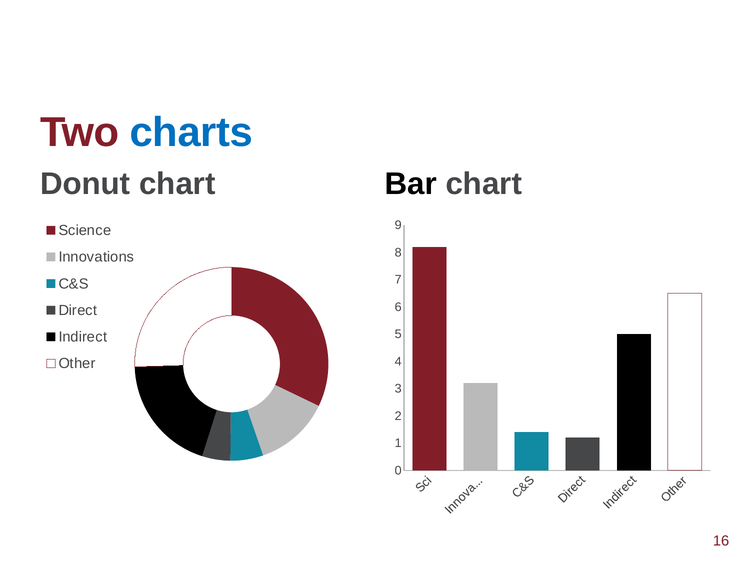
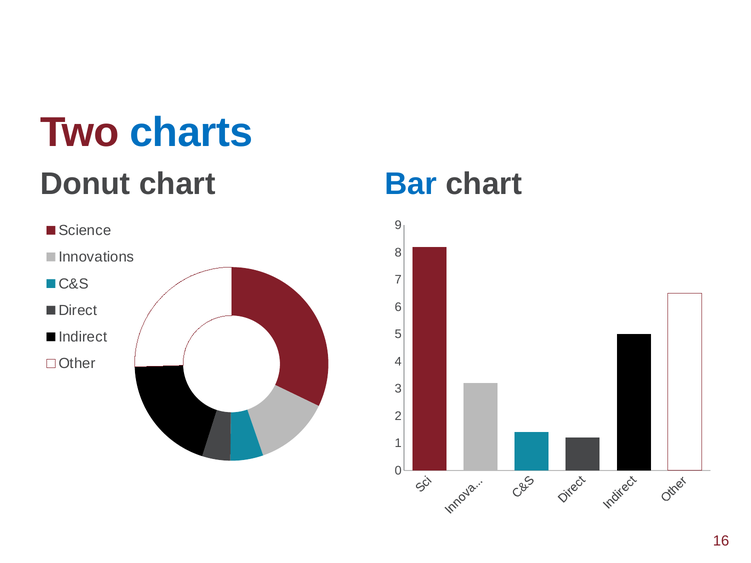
Bar colour: black -> blue (411, 184)
